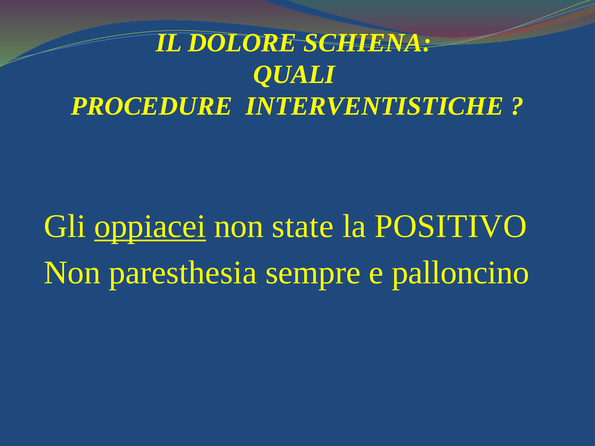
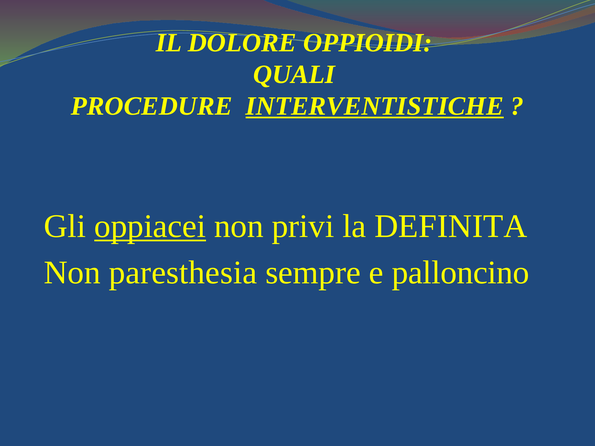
SCHIENA: SCHIENA -> OPPIOIDI (368, 43)
INTERVENTISTICHE underline: none -> present (375, 106)
state: state -> privi (303, 226)
POSITIVO: POSITIVO -> DEFINITA (451, 226)
